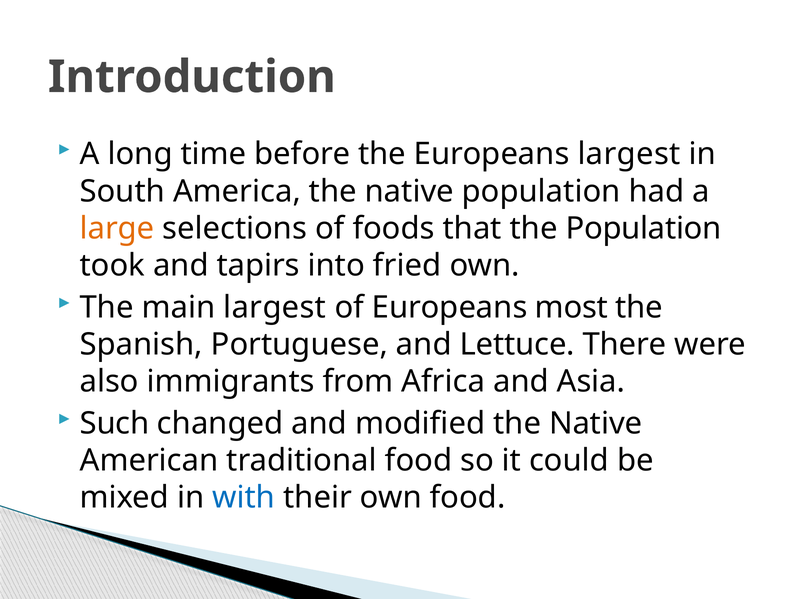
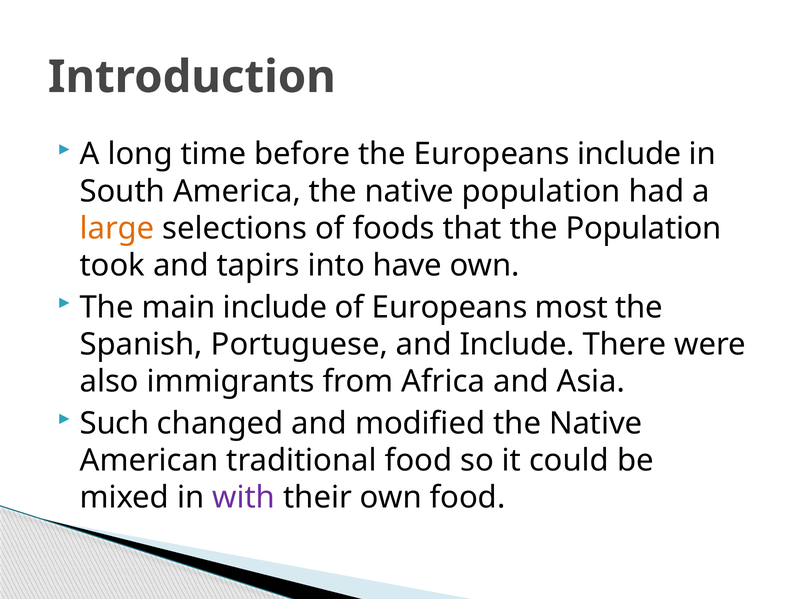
Europeans largest: largest -> include (629, 154)
fried: fried -> have (407, 266)
main largest: largest -> include (275, 307)
and Lettuce: Lettuce -> Include (517, 345)
with colour: blue -> purple (244, 498)
